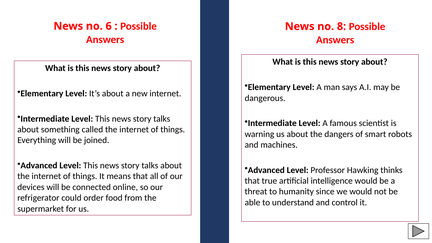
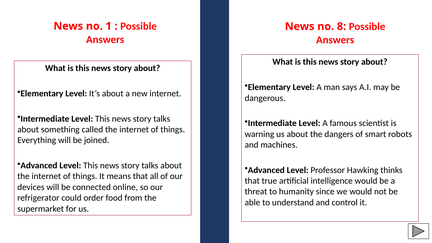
6: 6 -> 1 (109, 26)
